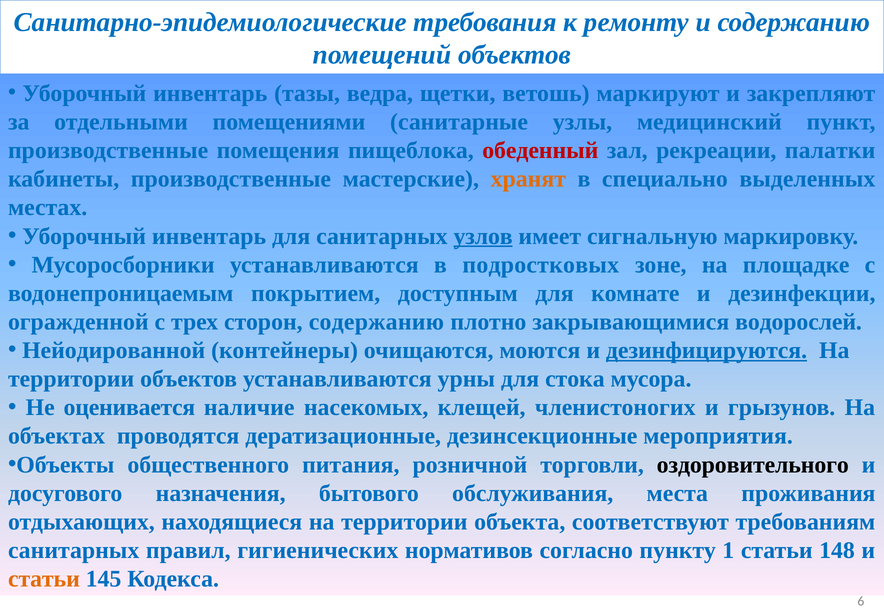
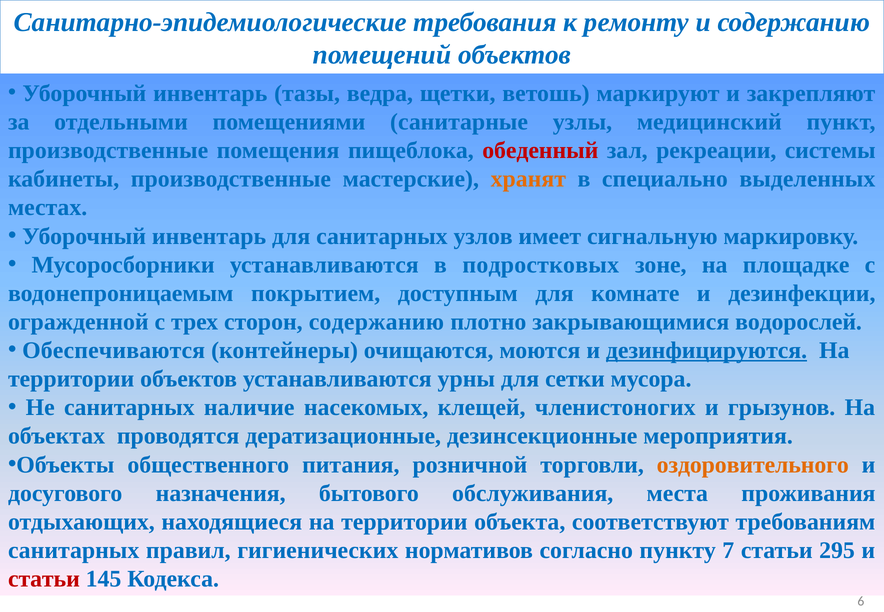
палатки: палатки -> системы (830, 150)
узлов underline: present -> none (483, 236)
Нейодированной: Нейодированной -> Обеспечиваются (114, 350)
стока: стока -> сетки (575, 379)
Не оценивается: оценивается -> санитарных (129, 408)
оздоровительного colour: black -> orange (753, 465)
1: 1 -> 7 (728, 550)
148: 148 -> 295 (837, 550)
статьи colour: orange -> red (44, 579)
